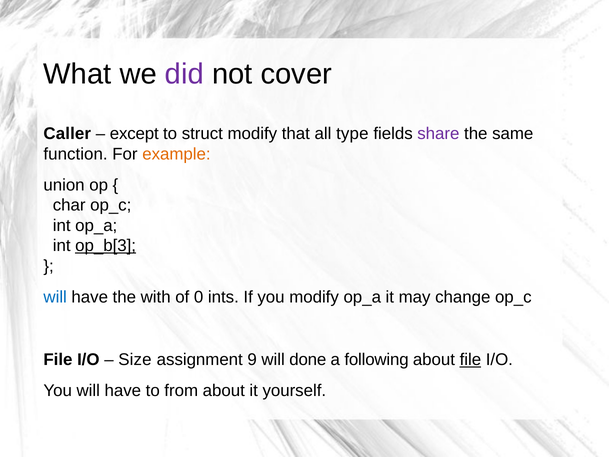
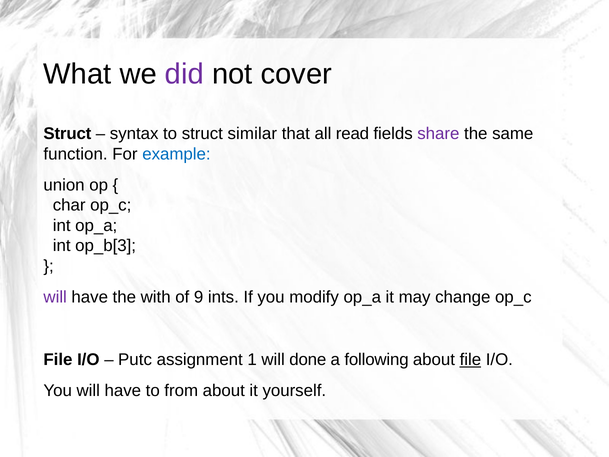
Caller: Caller -> Struct (67, 134)
except: except -> syntax (134, 134)
struct modify: modify -> similar (252, 134)
type: type -> read (352, 134)
example colour: orange -> blue (176, 154)
op_b[3 underline: present -> none (106, 246)
will colour: blue -> purple (55, 297)
0: 0 -> 9 (199, 297)
Size: Size -> Putc (135, 359)
9: 9 -> 1 (252, 359)
